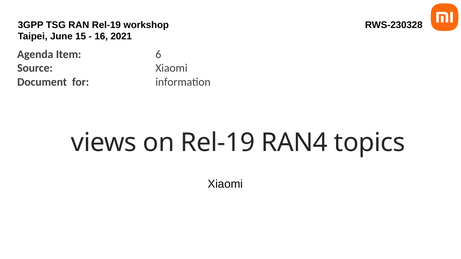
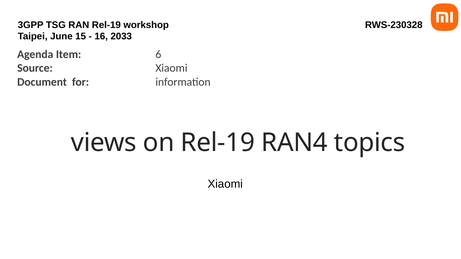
2021: 2021 -> 2033 (121, 36)
